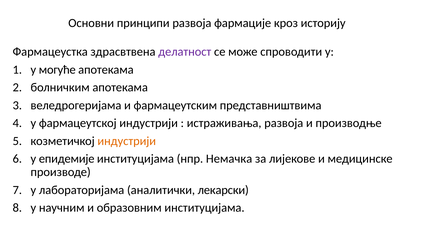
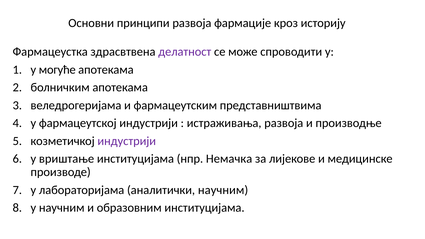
индустрији colour: orange -> purple (127, 141)
епидемије: епидемије -> вриштање (67, 159)
аналитички лекарски: лекарски -> научним (223, 190)
